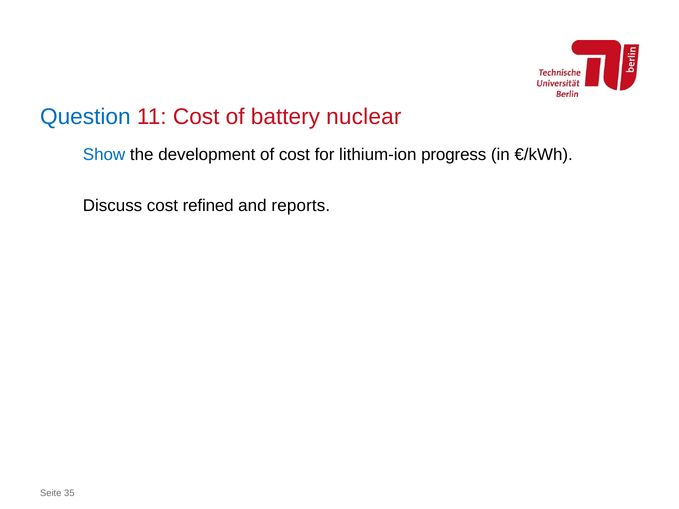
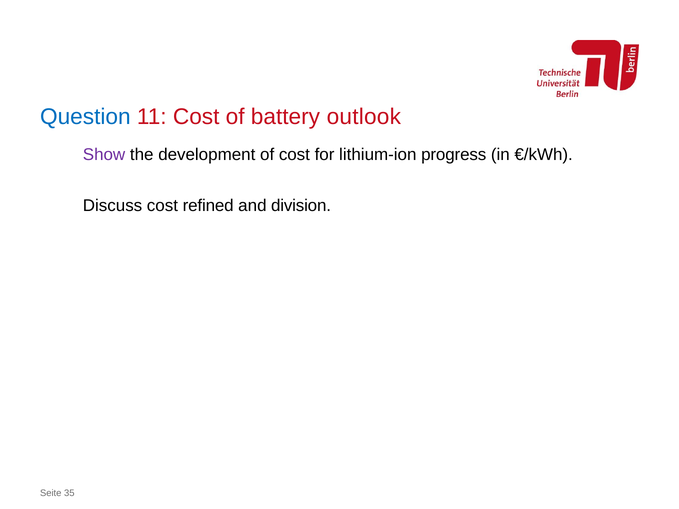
nuclear: nuclear -> outlook (364, 117)
Show colour: blue -> purple (104, 155)
reports: reports -> division (301, 206)
